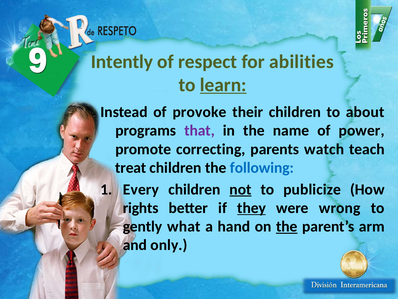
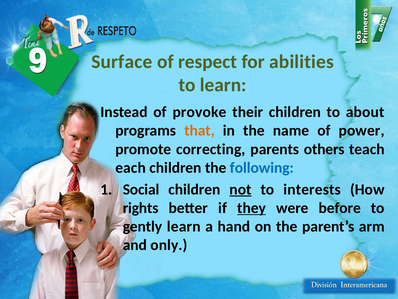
Intently: Intently -> Surface (122, 62)
learn underline: present -> none (223, 85)
that colour: purple -> orange (200, 130)
watch: watch -> others (324, 149)
treat: treat -> each (131, 167)
Every: Every -> Social (141, 189)
publicize: publicize -> interests (312, 189)
wrong: wrong -> before (340, 208)
gently what: what -> learn (184, 226)
the underline: present -> none (287, 226)
